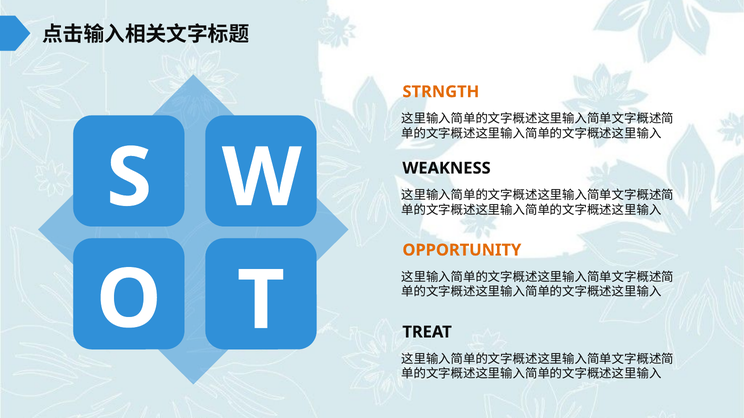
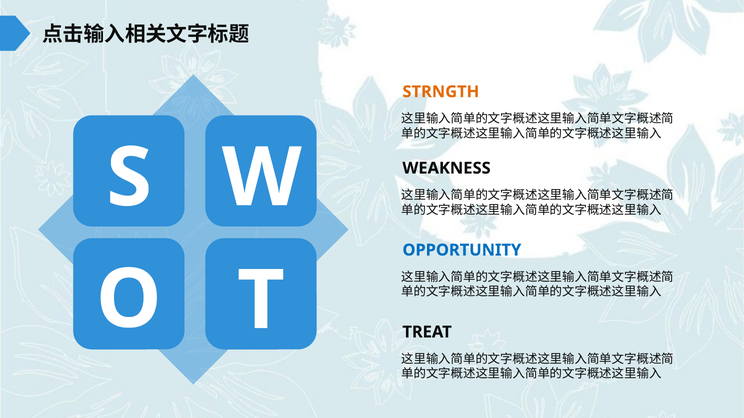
OPPORTUNITY colour: orange -> blue (462, 250)
